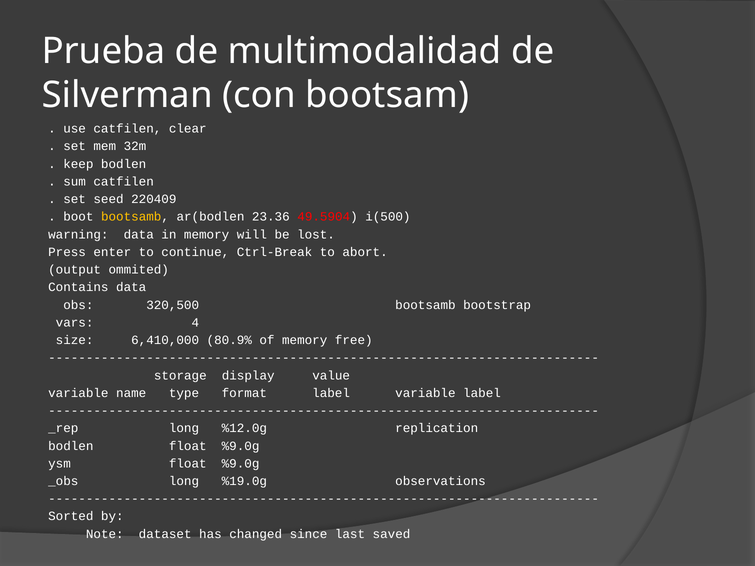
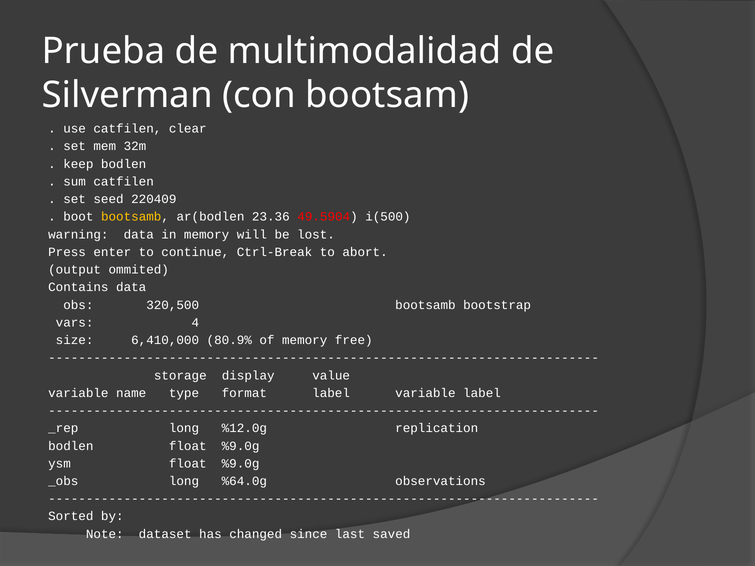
%19.0g: %19.0g -> %64.0g (244, 481)
